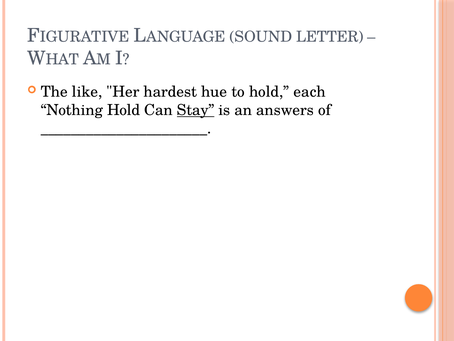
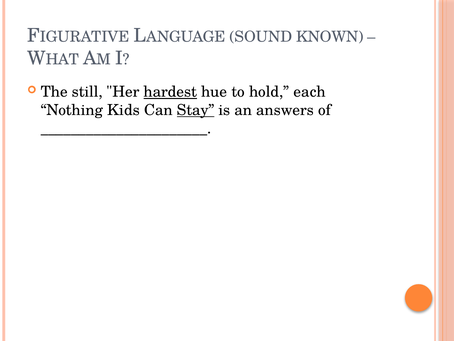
LETTER: LETTER -> KNOWN (330, 37)
like: like -> still (87, 92)
hardest underline: none -> present (170, 92)
Nothing Hold: Hold -> Kids (124, 110)
